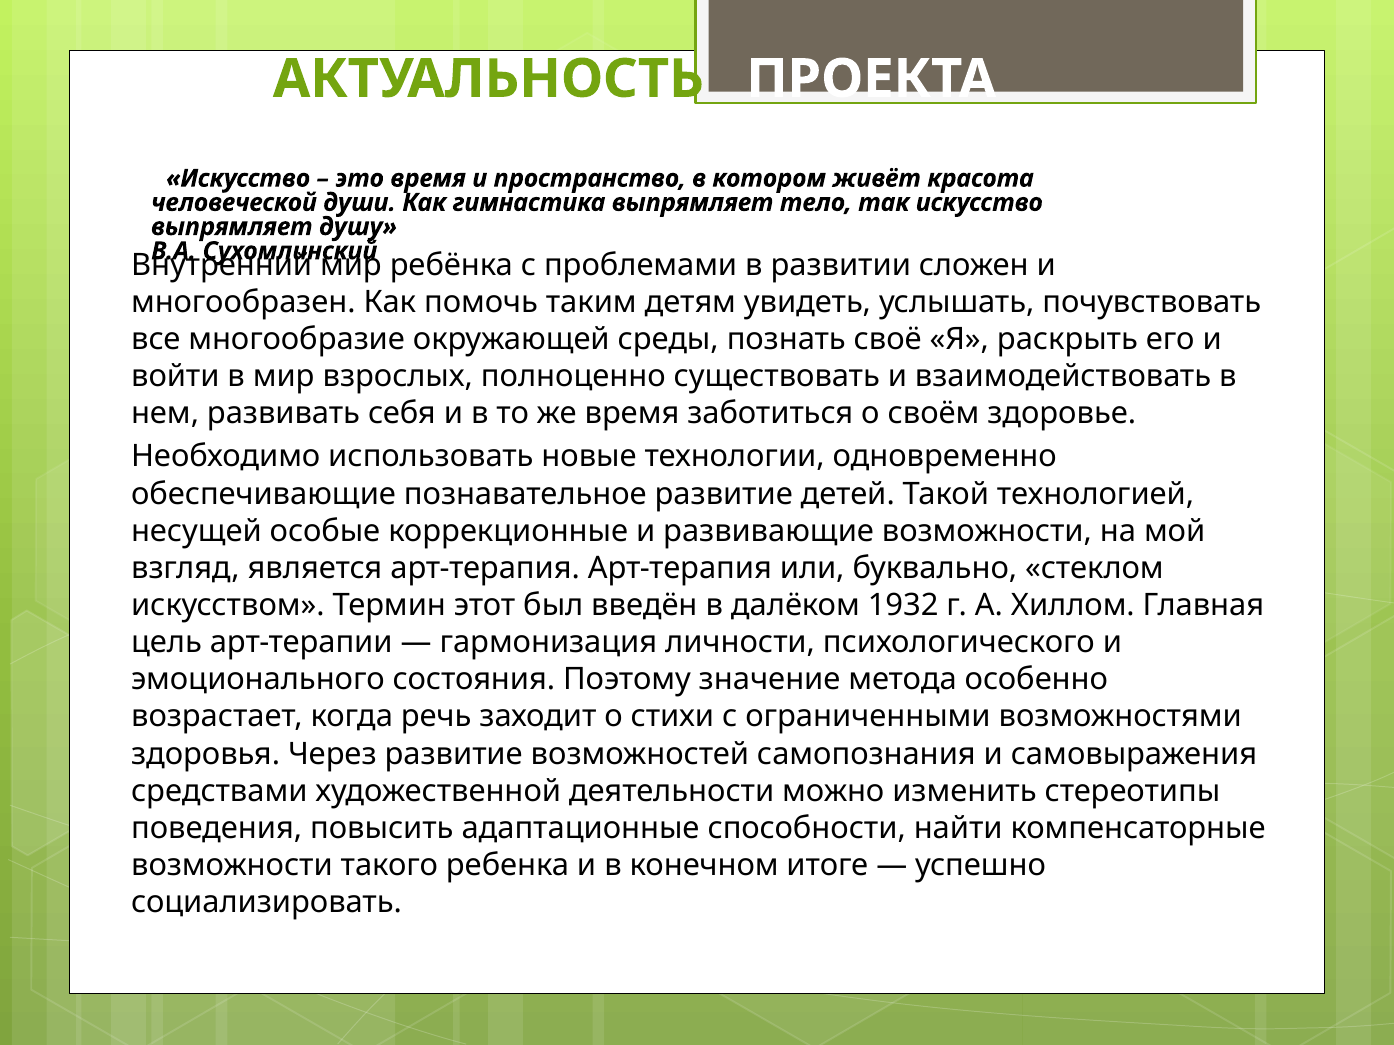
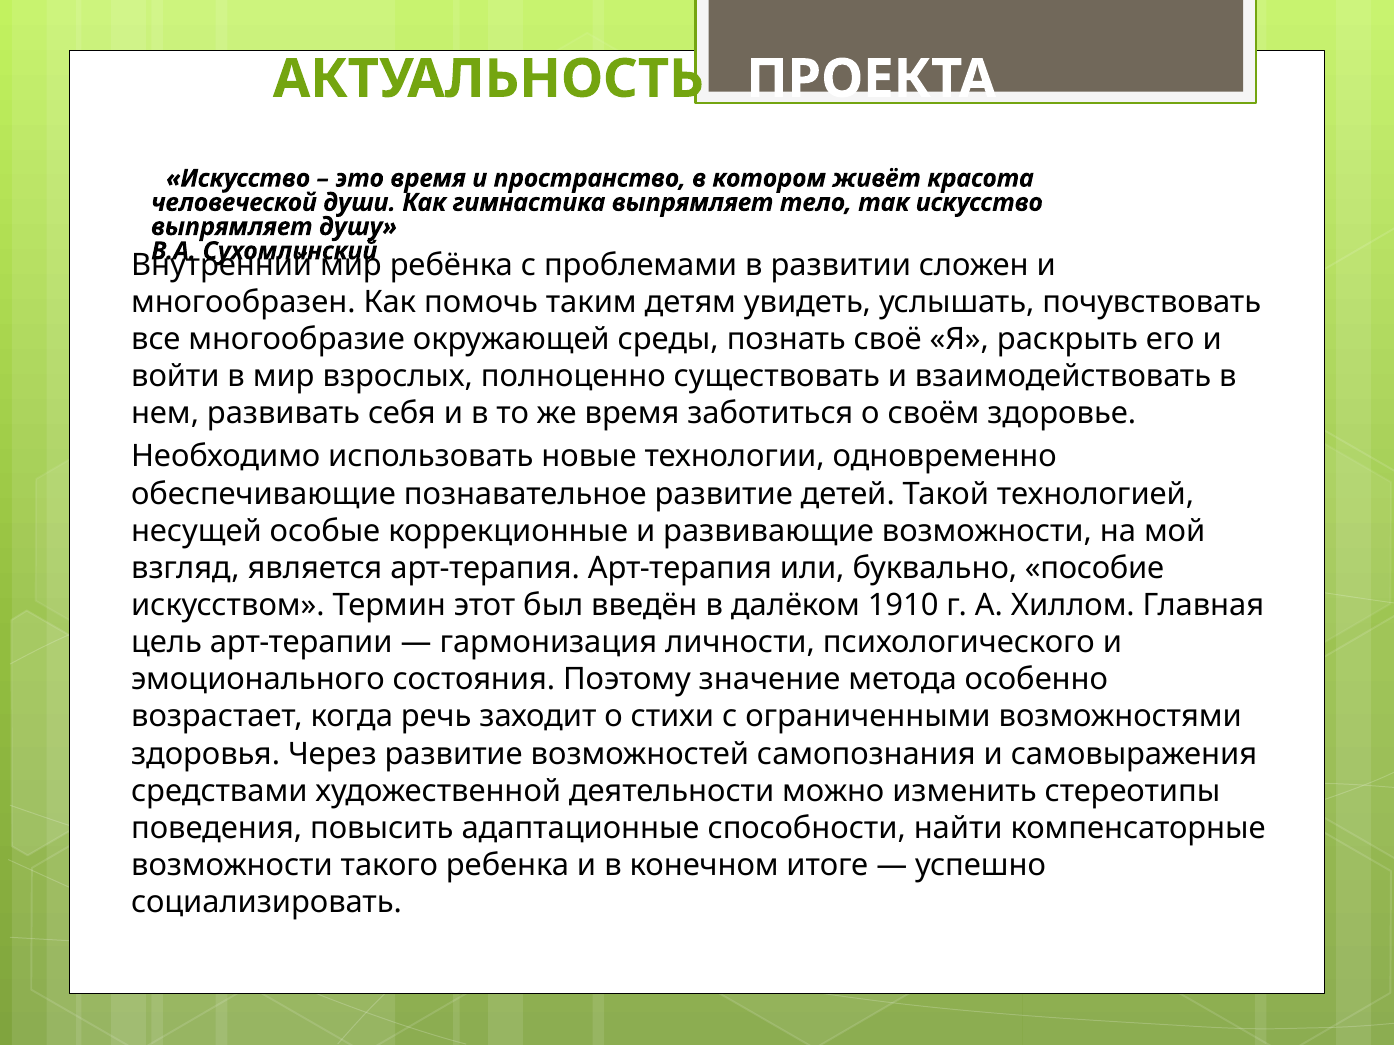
стеклом: стеклом -> пособие (1094, 568)
1932: 1932 -> 1910 (903, 606)
